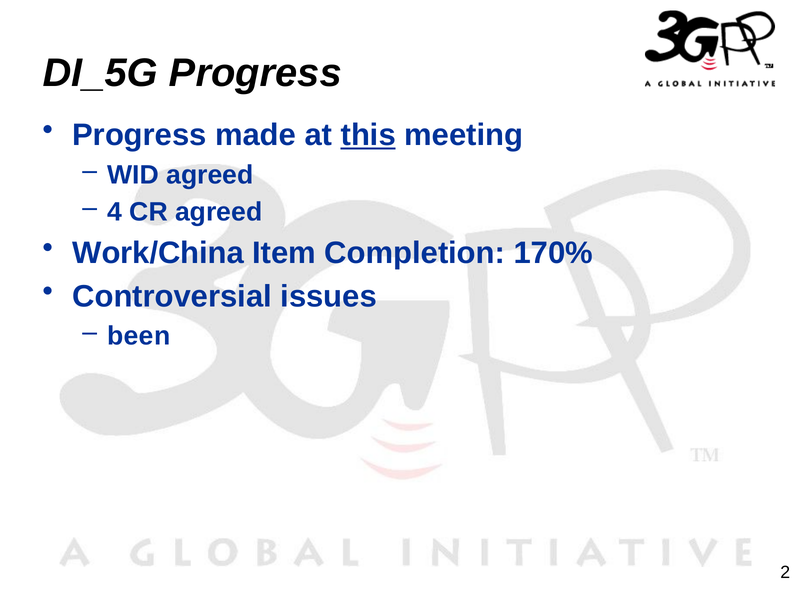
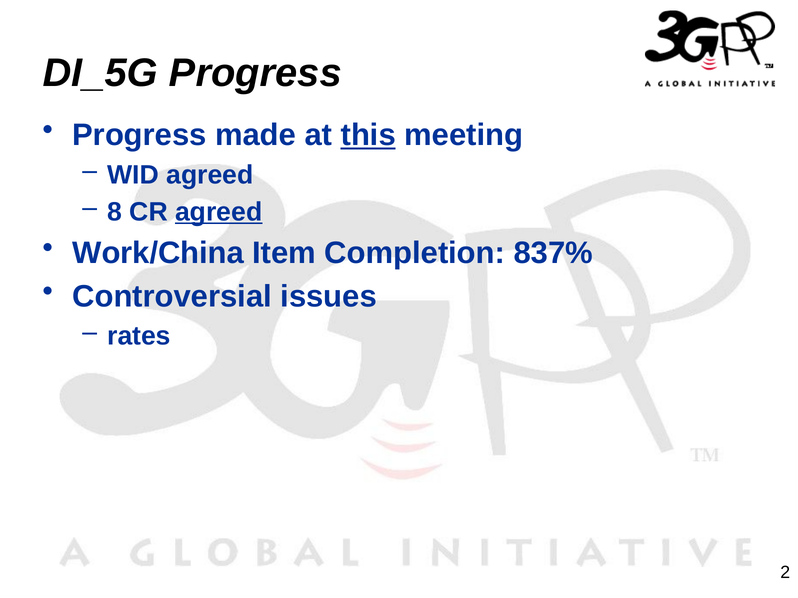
4: 4 -> 8 (115, 212)
agreed underline: none -> present (219, 212)
170%: 170% -> 837% (553, 253)
been: been -> rates (139, 336)
